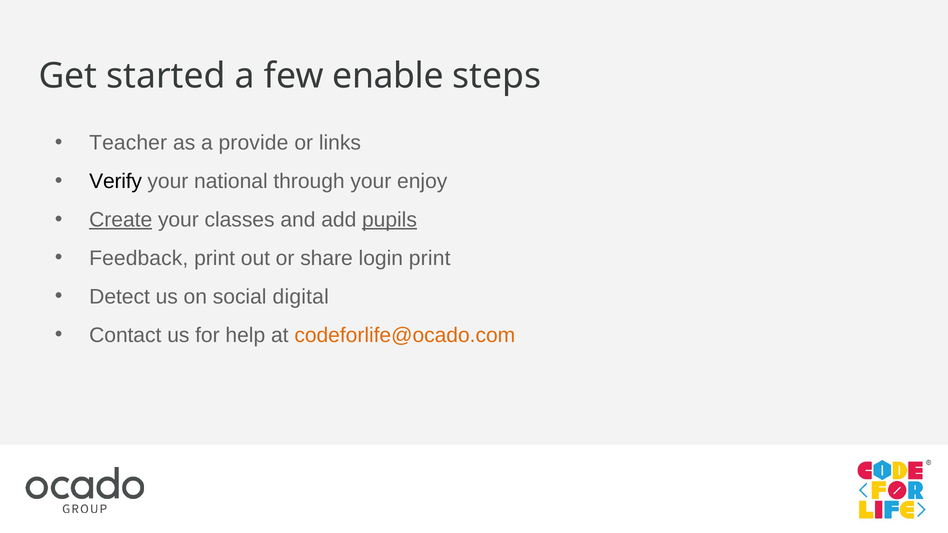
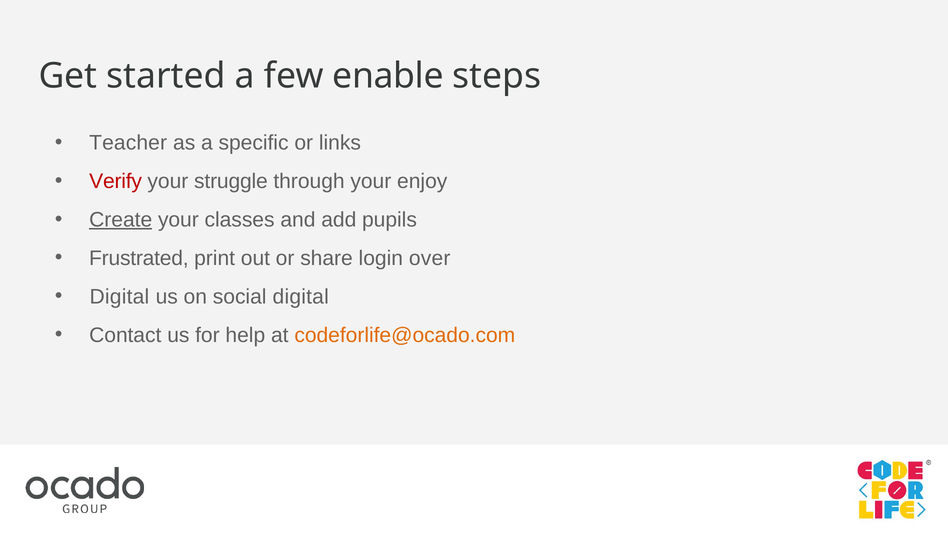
provide: provide -> specific (254, 143)
Verify colour: black -> red (116, 181)
national: national -> struggle (231, 181)
pupils underline: present -> none (389, 220)
Feedback: Feedback -> Frustrated (139, 258)
login print: print -> over (430, 258)
Detect: Detect -> Digital (119, 297)
